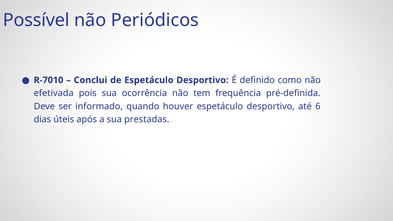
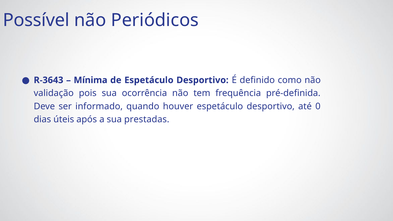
R-7010: R-7010 -> R-3643 (49, 80)
Conclui: Conclui -> Mínima (91, 80)
efetivada: efetivada -> validação (54, 93)
6: 6 -> 0 (318, 106)
